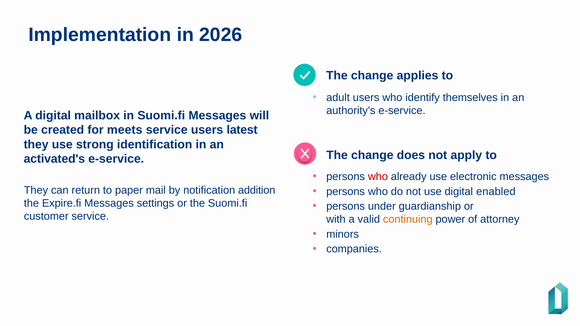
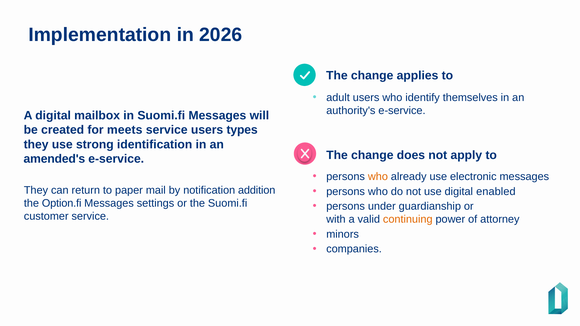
latest: latest -> types (242, 130)
activated's: activated's -> amended's (54, 159)
who colour: red -> orange (378, 177)
Expire.fi: Expire.fi -> Option.fi (62, 203)
